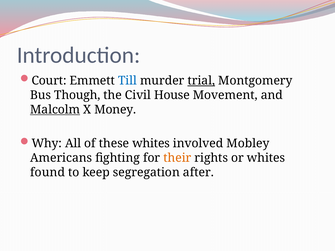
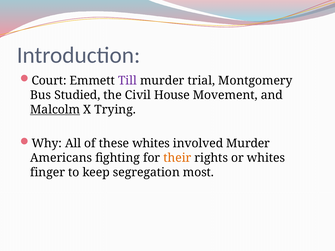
Till colour: blue -> purple (127, 81)
trial underline: present -> none (201, 81)
Though: Though -> Studied (77, 95)
Money: Money -> Trying (115, 110)
involved Mobley: Mobley -> Murder (248, 144)
found: found -> finger (48, 173)
after: after -> most (198, 173)
